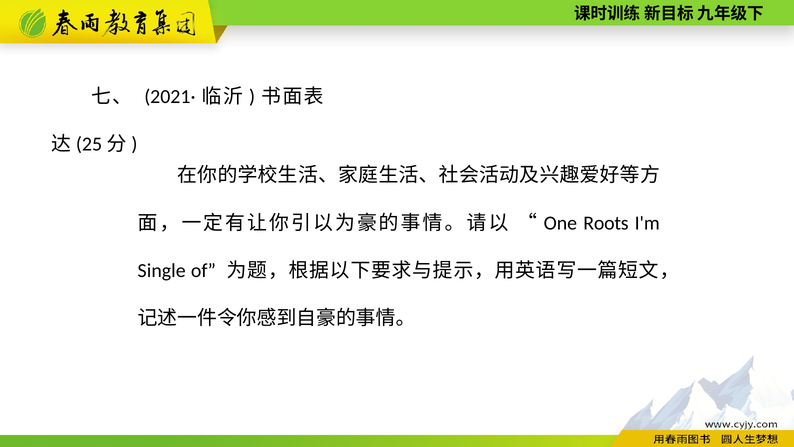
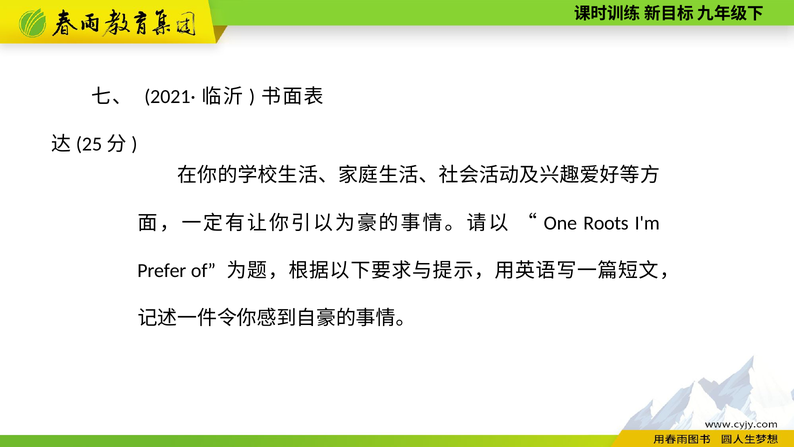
Single: Single -> Prefer (162, 271)
